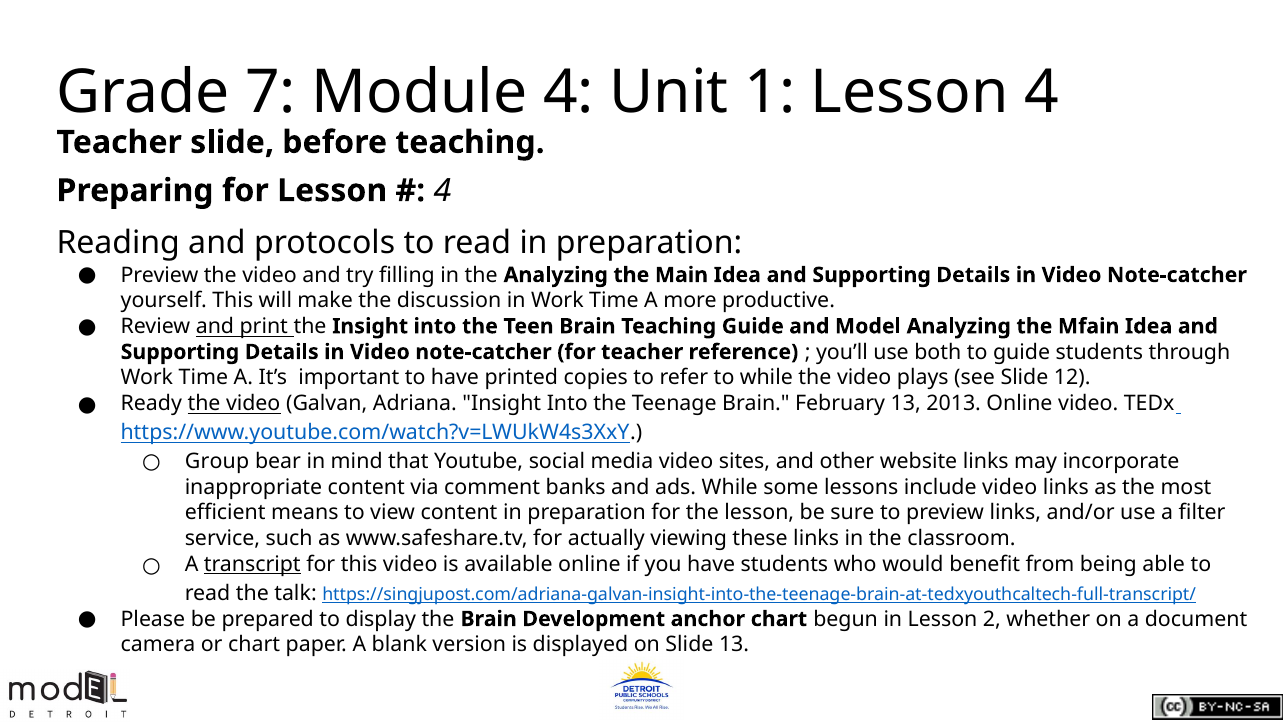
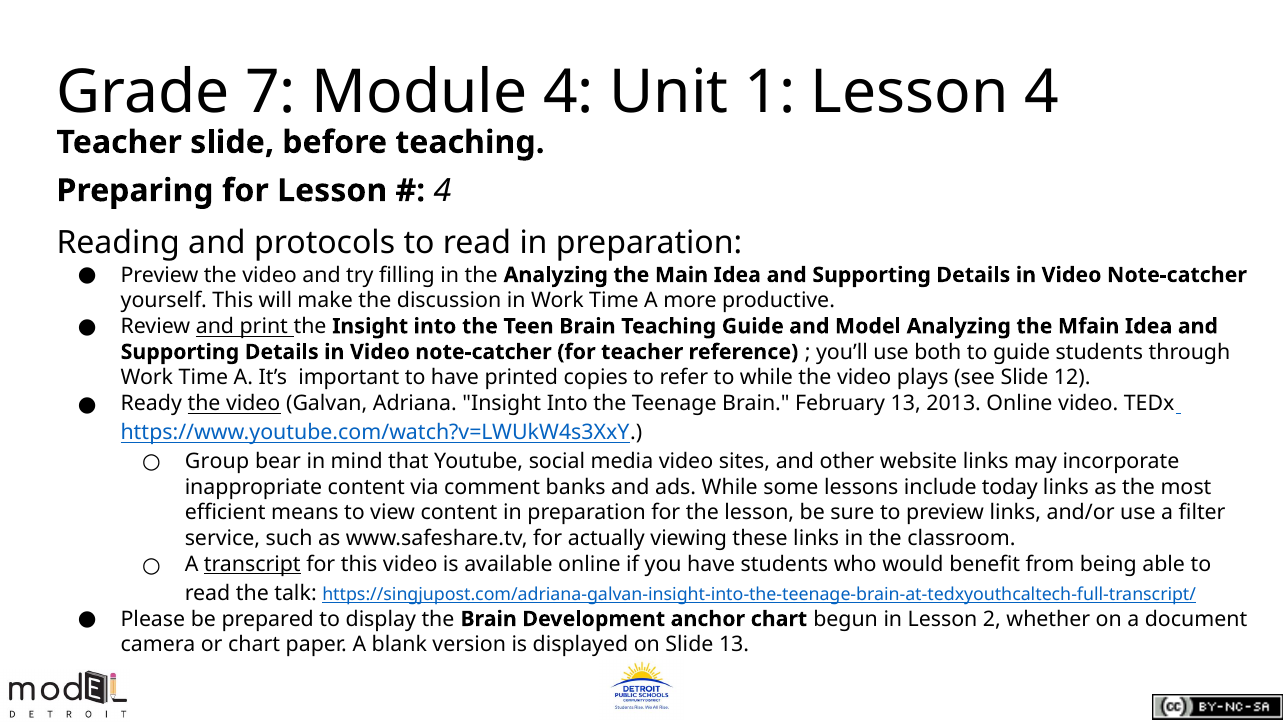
include video: video -> today (1010, 487)
